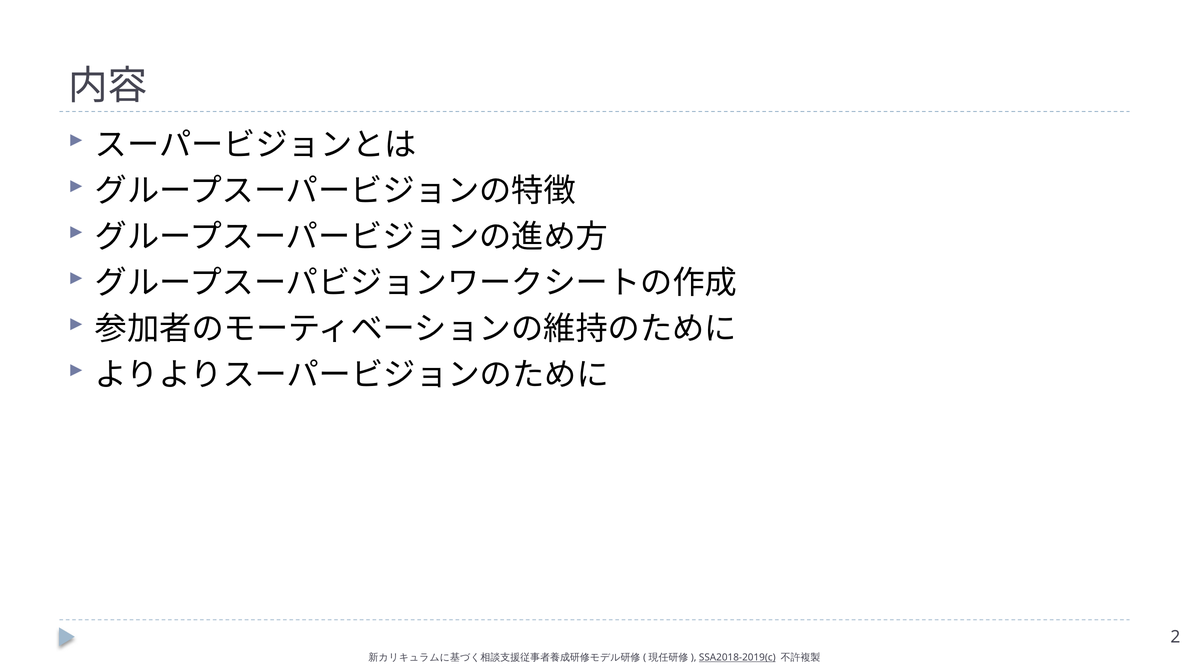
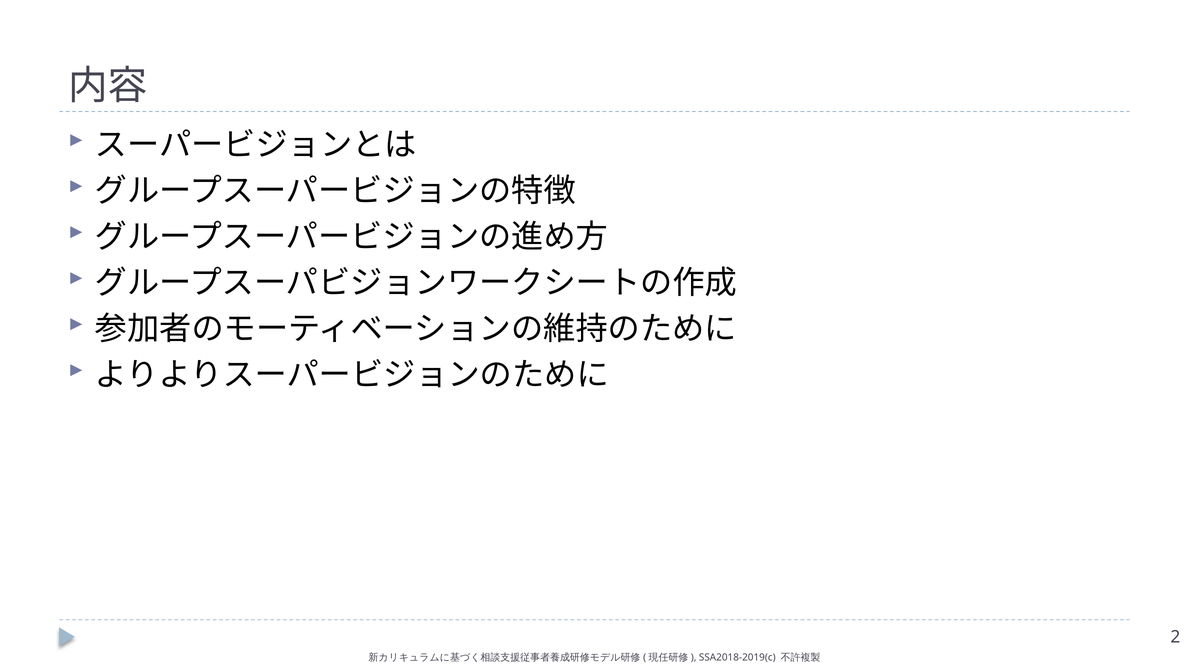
SSA2018-2019(c underline: present -> none (737, 657)
